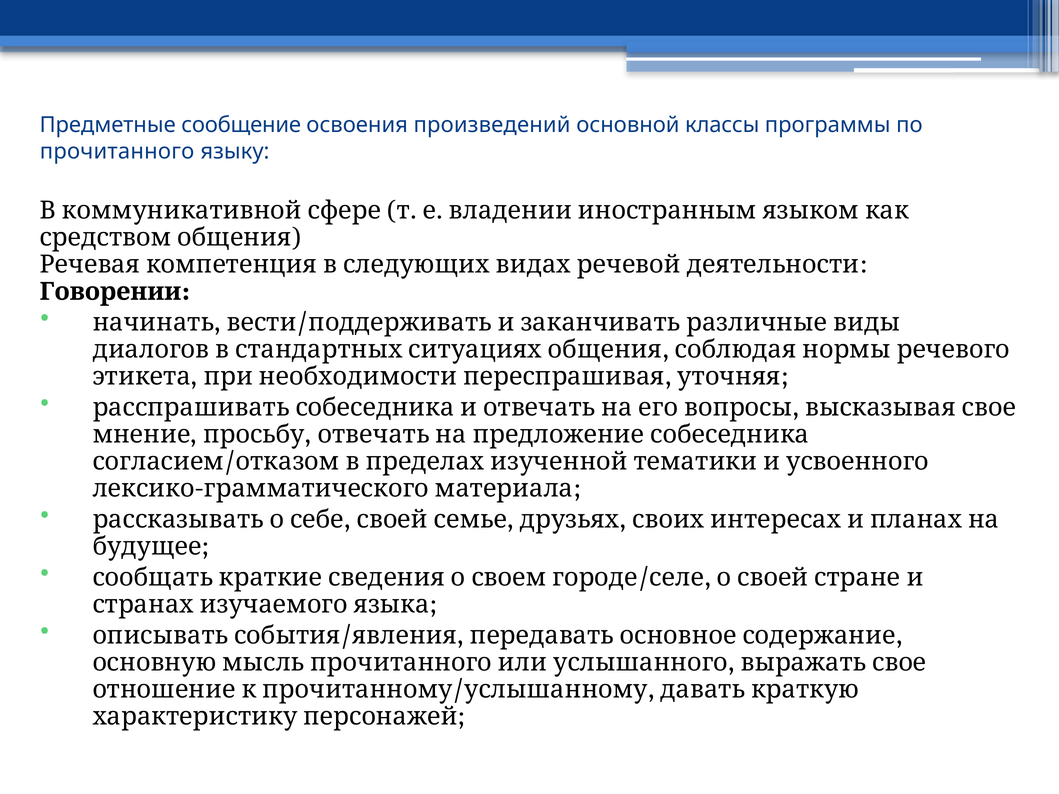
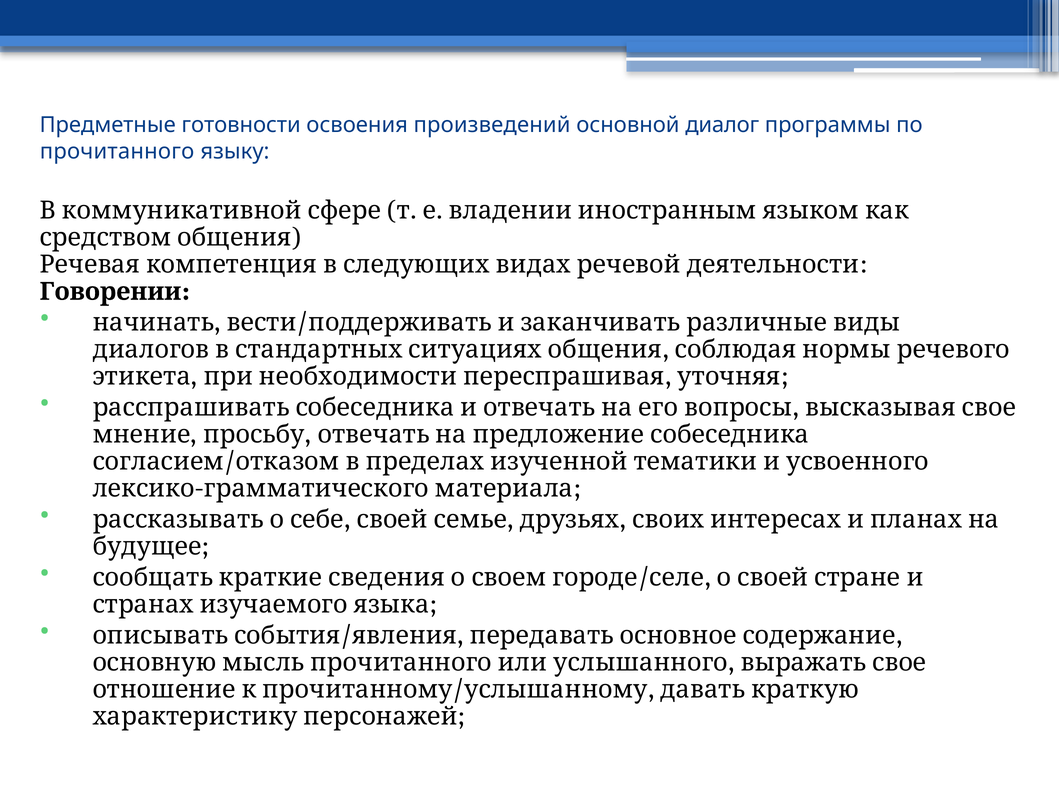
сообщение: сообщение -> готовности (241, 125)
классы: классы -> диалог (722, 125)
